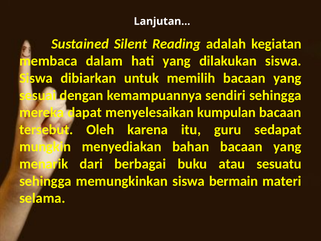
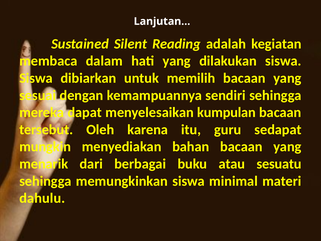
bermain: bermain -> minimal (234, 181)
selama: selama -> dahulu (42, 198)
